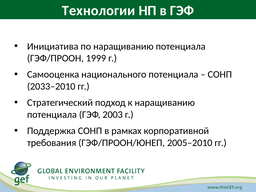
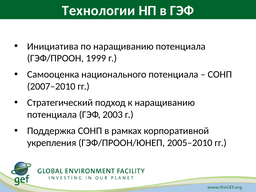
2033–2010: 2033–2010 -> 2007–2010 (51, 86)
требования: требования -> укрепления (52, 143)
